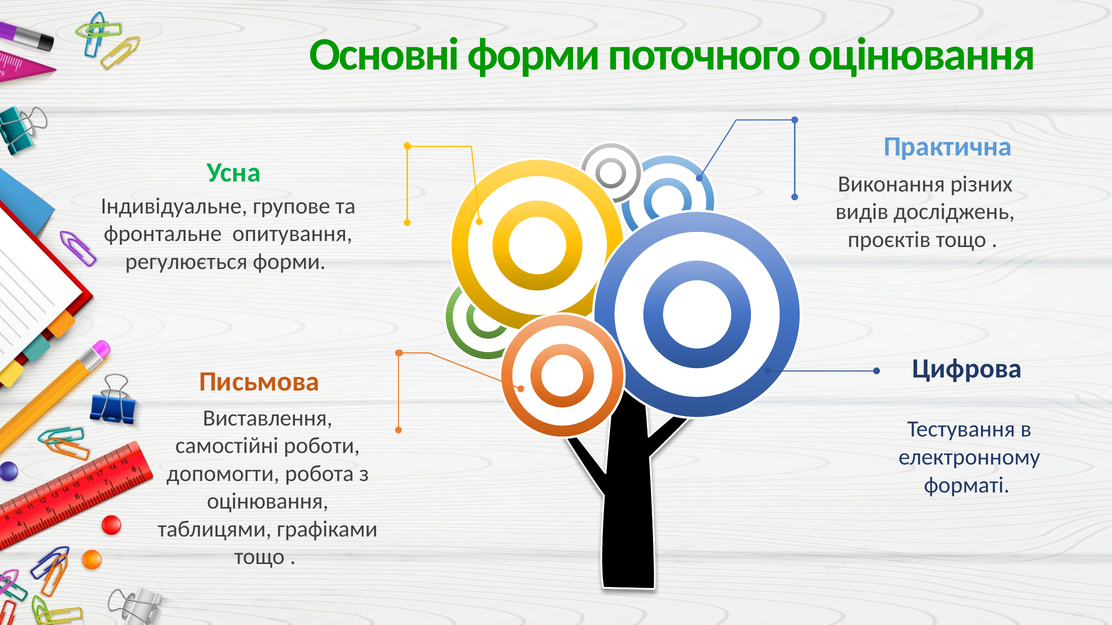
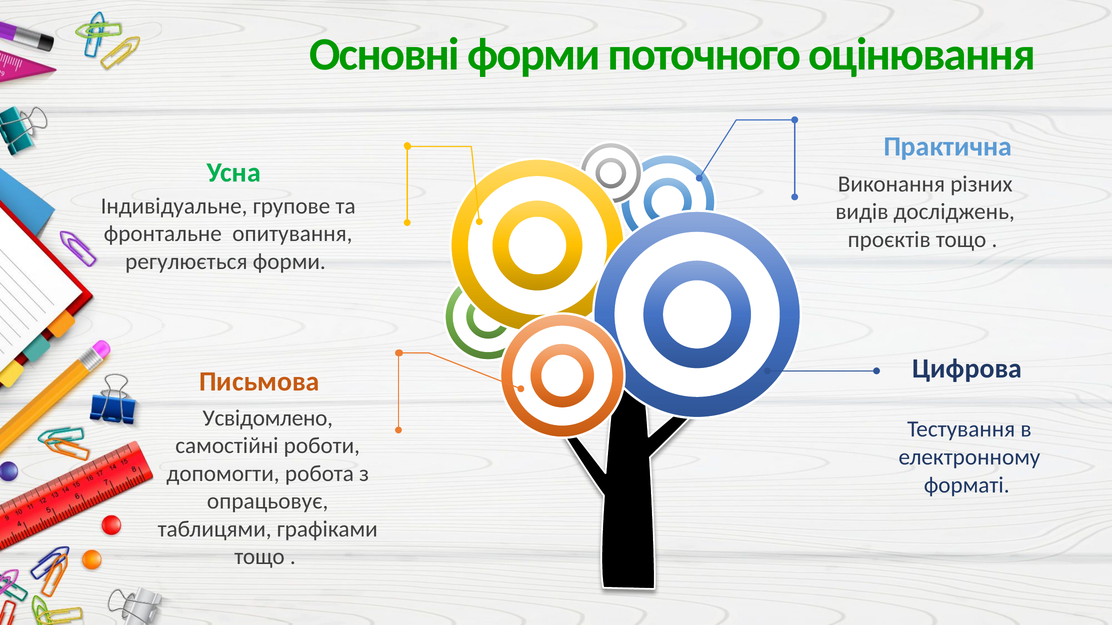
Виставлення: Виставлення -> Усвідомлено (268, 418)
оцінювання: оцінювання -> опрацьовує (268, 502)
